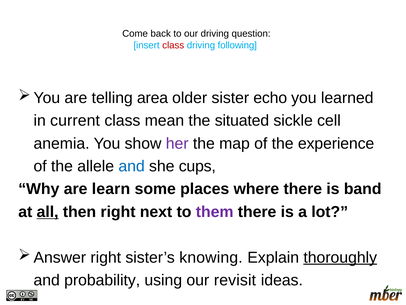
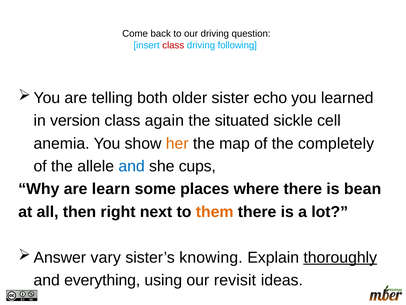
area: area -> both (152, 98)
current: current -> version (75, 121)
mean: mean -> again (164, 121)
her colour: purple -> orange (177, 143)
experience: experience -> completely (336, 143)
band: band -> bean (363, 189)
all underline: present -> none (48, 212)
them colour: purple -> orange (215, 212)
right: right -> vary (106, 257)
probability: probability -> everything (102, 280)
